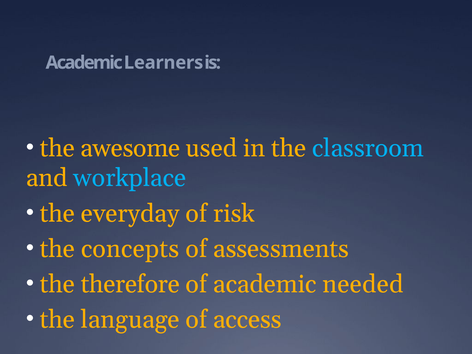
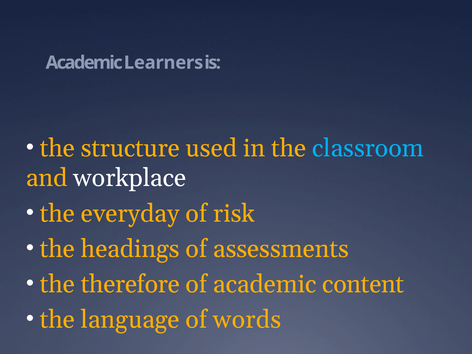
awesome: awesome -> structure (130, 148)
workplace colour: light blue -> white (130, 178)
concepts: concepts -> headings (130, 249)
needed: needed -> content (363, 284)
access: access -> words (247, 320)
